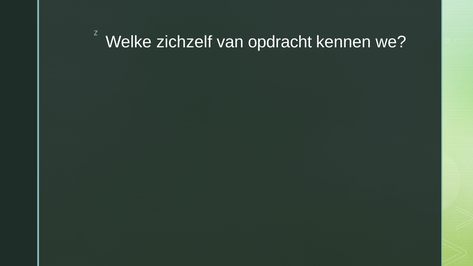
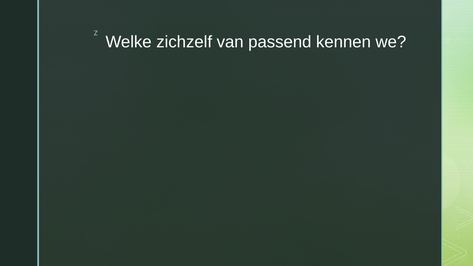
opdracht: opdracht -> passend (280, 42)
